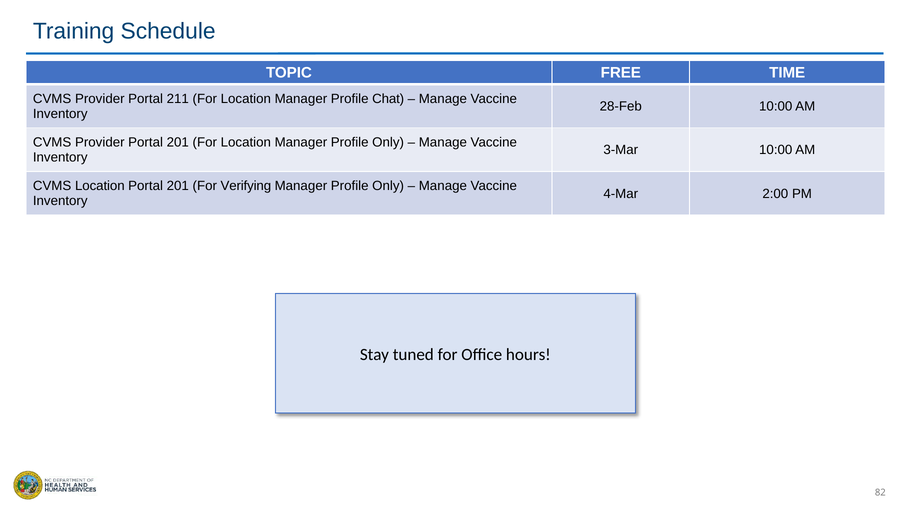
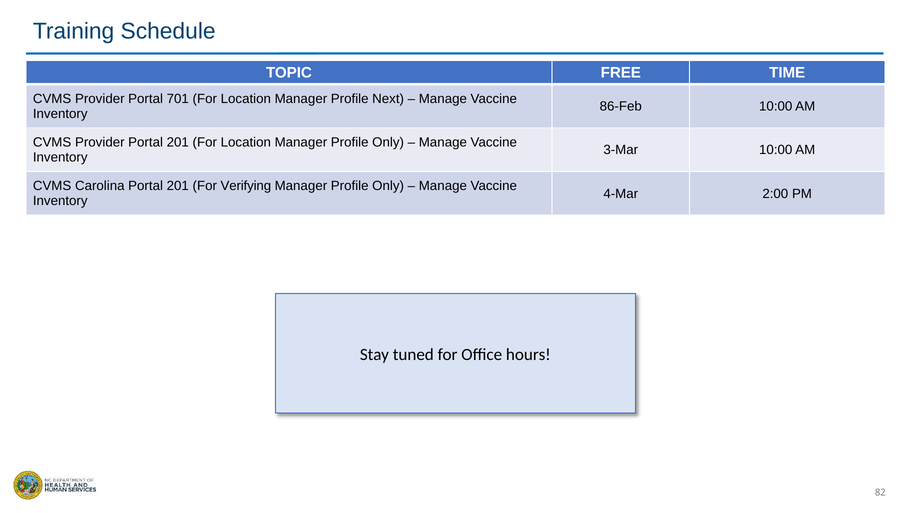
211: 211 -> 701 (178, 99)
Chat: Chat -> Next (388, 99)
28-Feb: 28-Feb -> 86-Feb (621, 106)
CVMS Location: Location -> Carolina (100, 186)
